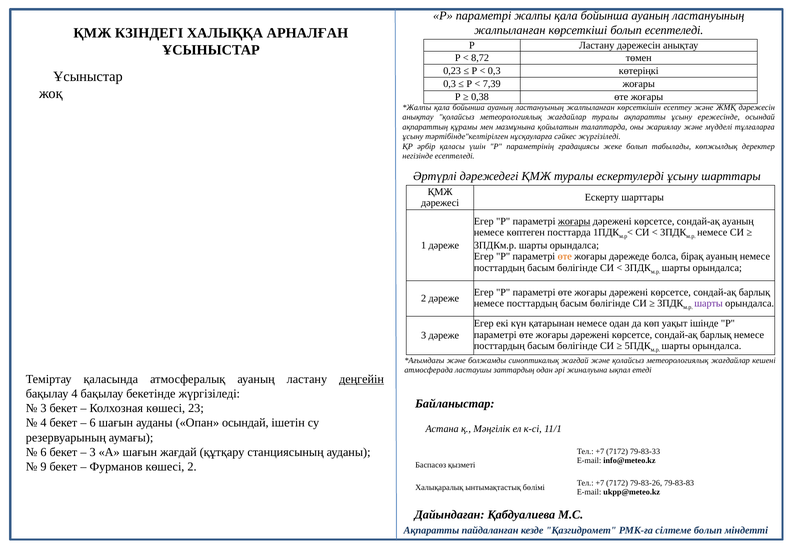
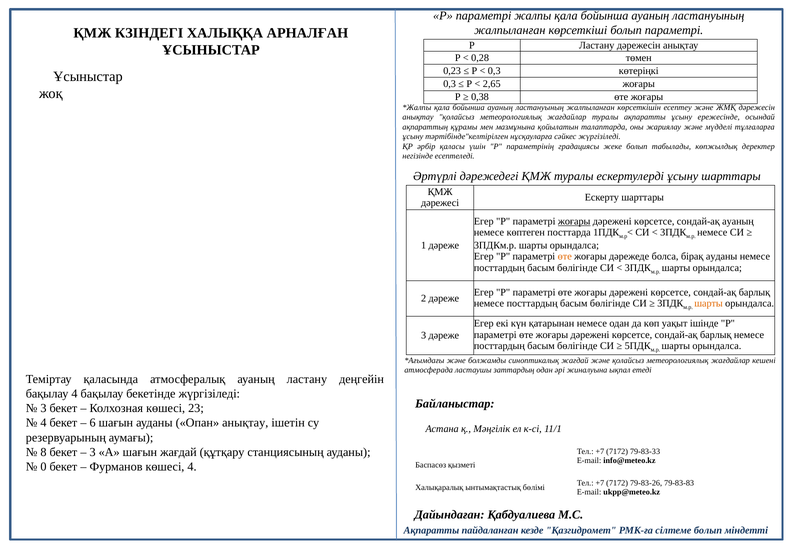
болып есептеледі: есептеледі -> параметрі (674, 30)
8,72: 8,72 -> 0,28 (480, 58)
7,39: 7,39 -> 2,65 (492, 84)
бірақ ауаның: ауаның -> ауданы (722, 256)
шарты colour: purple -> orange (709, 303)
деңгейін underline: present -> none (362, 379)
Опан осындай: осындай -> анықтау (245, 423)
6: 6 -> 8 (43, 452)
9: 9 -> 0 (43, 467)
көшесі 2: 2 -> 4 (192, 467)
